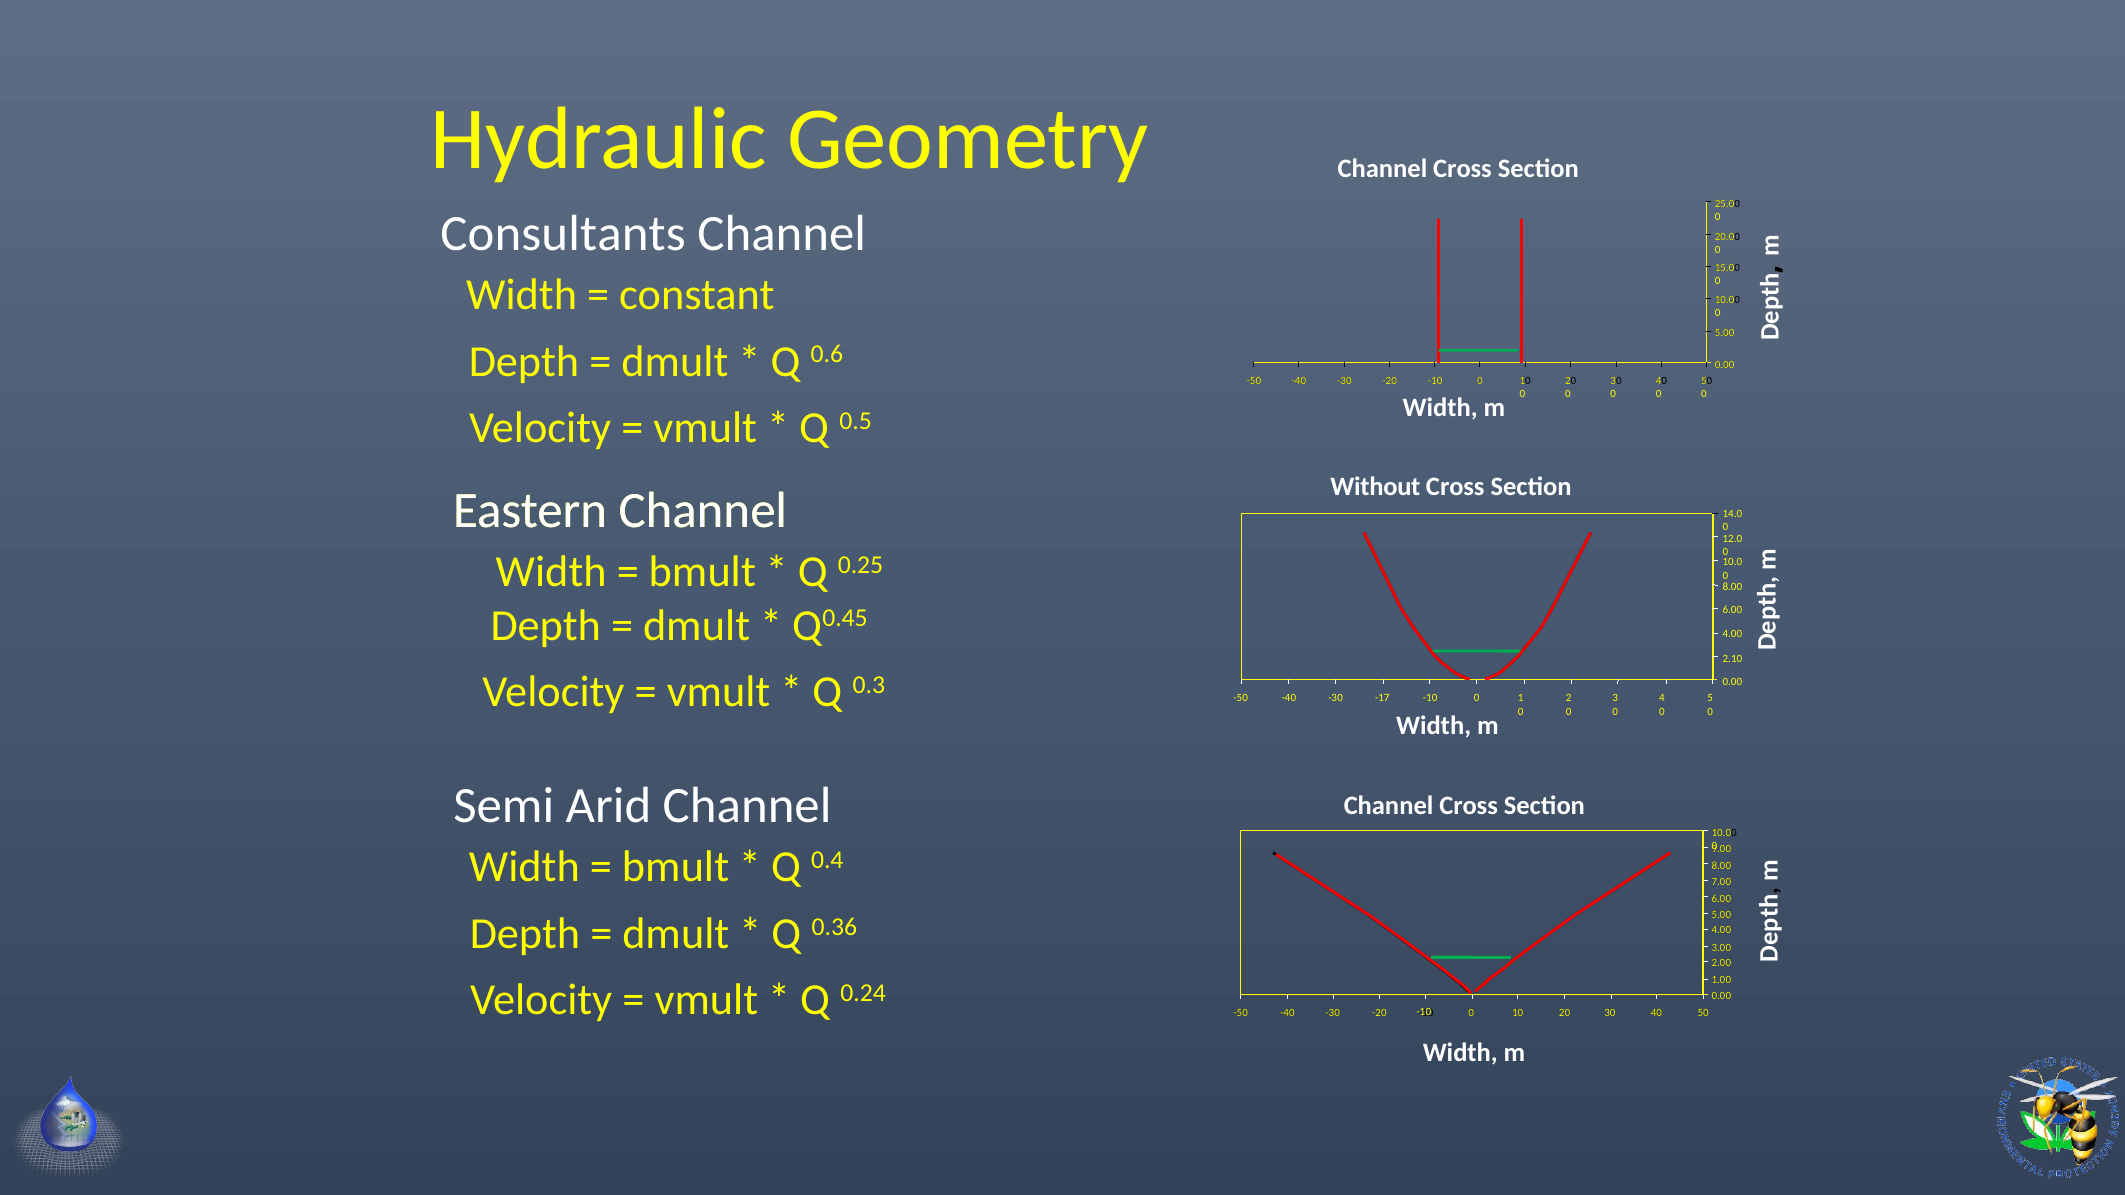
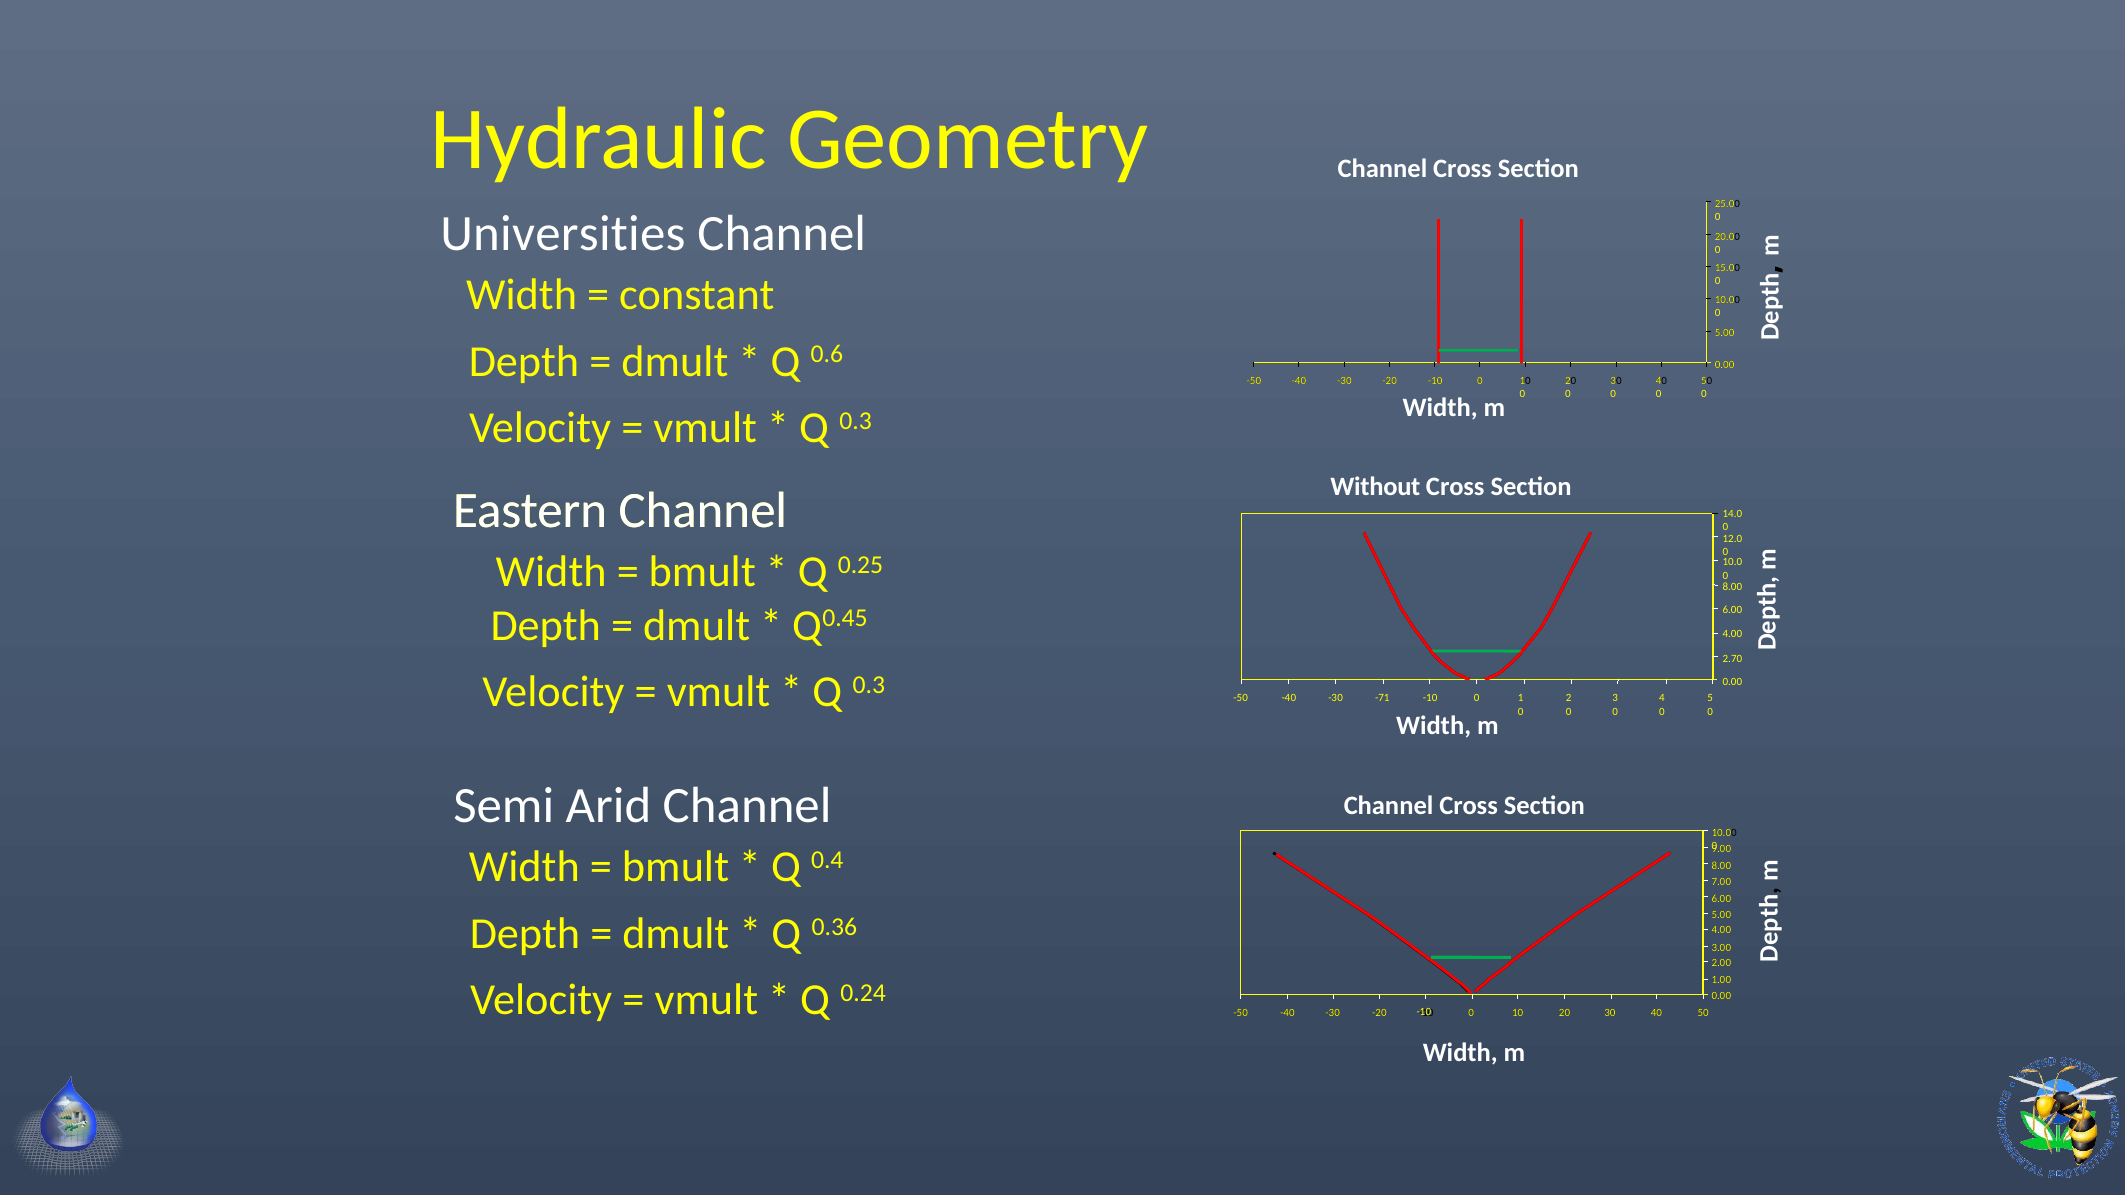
Consultants: Consultants -> Universities (563, 233)
0.5: 0.5 -> 0.3 (856, 421)
2.10: 2.10 -> 2.70 (1732, 659)
-17: -17 -> -71 (1382, 698)
